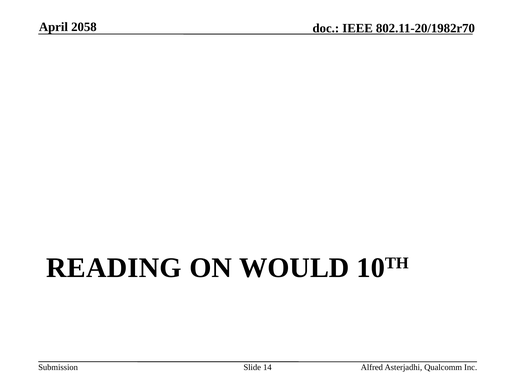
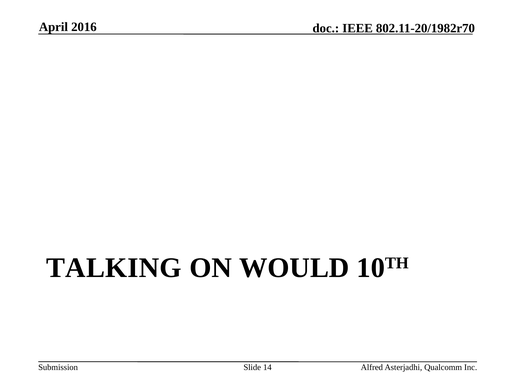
2058: 2058 -> 2016 (84, 27)
READING: READING -> TALKING (114, 268)
